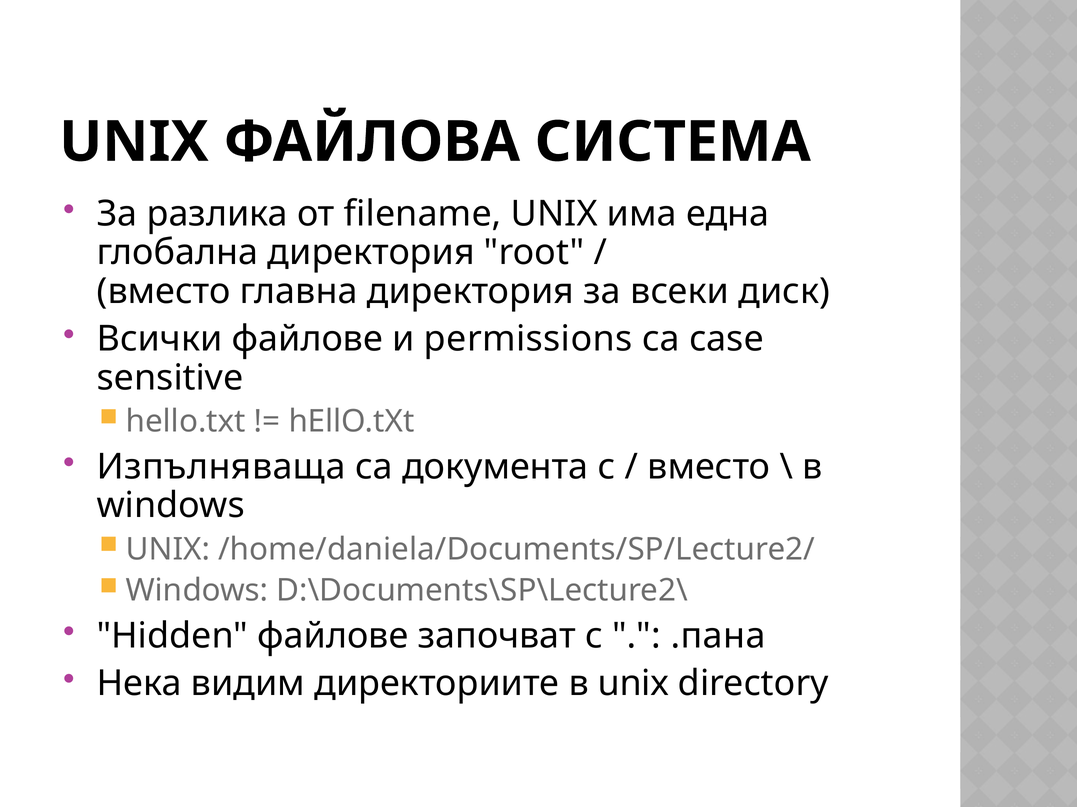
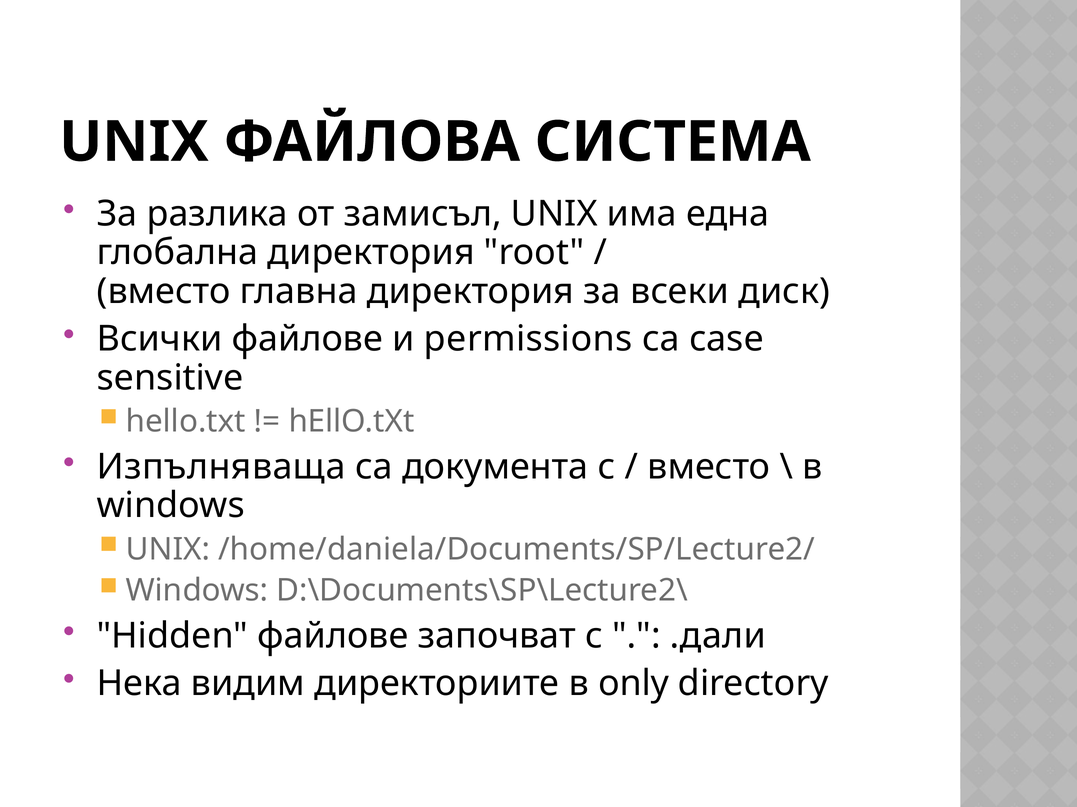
filename: filename -> замисъл (423, 214)
.пана: .пана -> .дали (718, 636)
в unix: unix -> only (634, 684)
